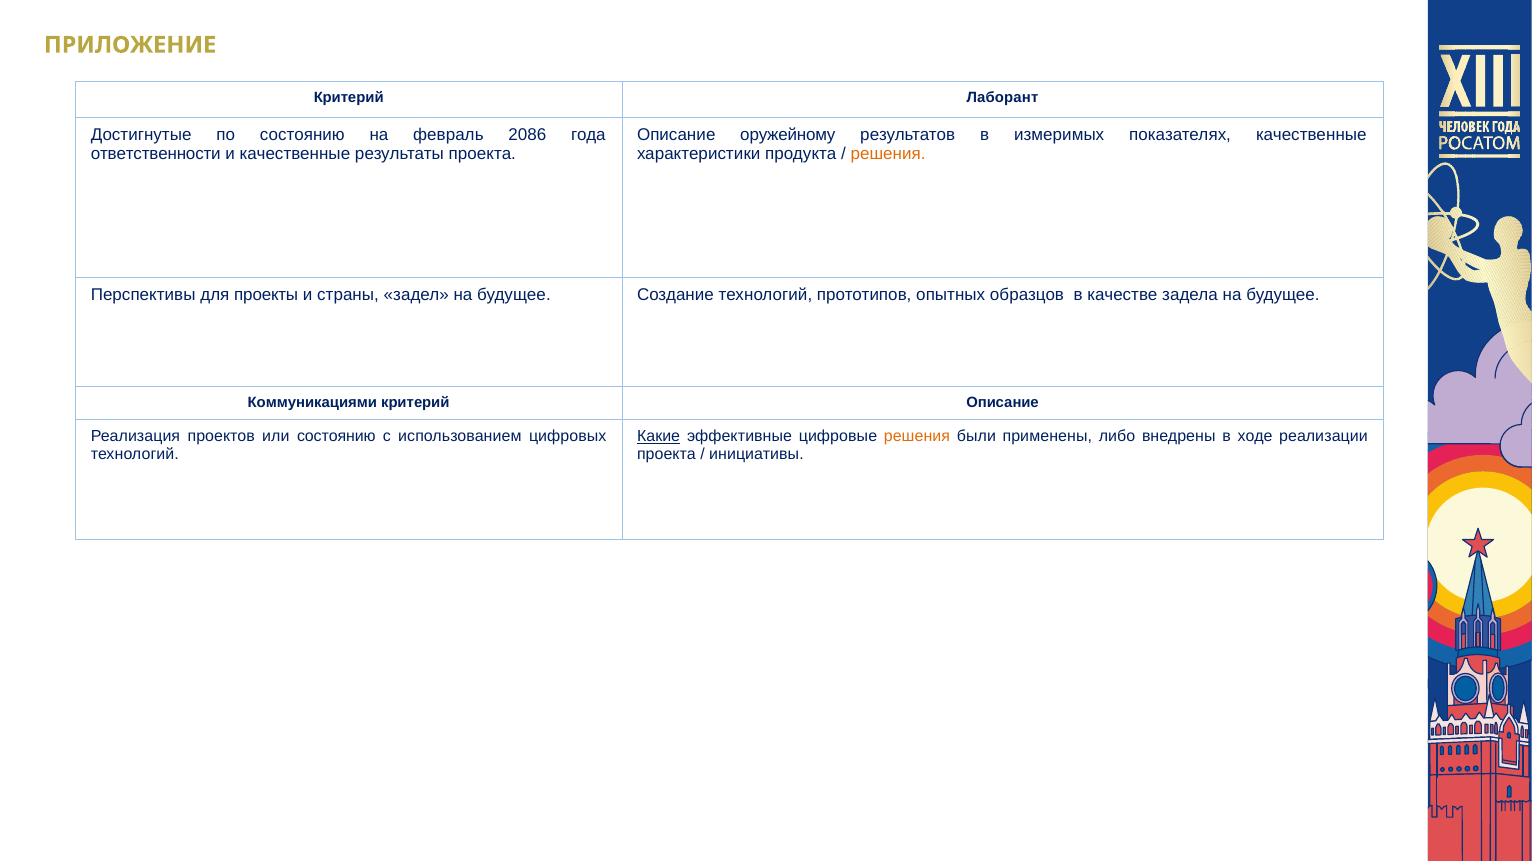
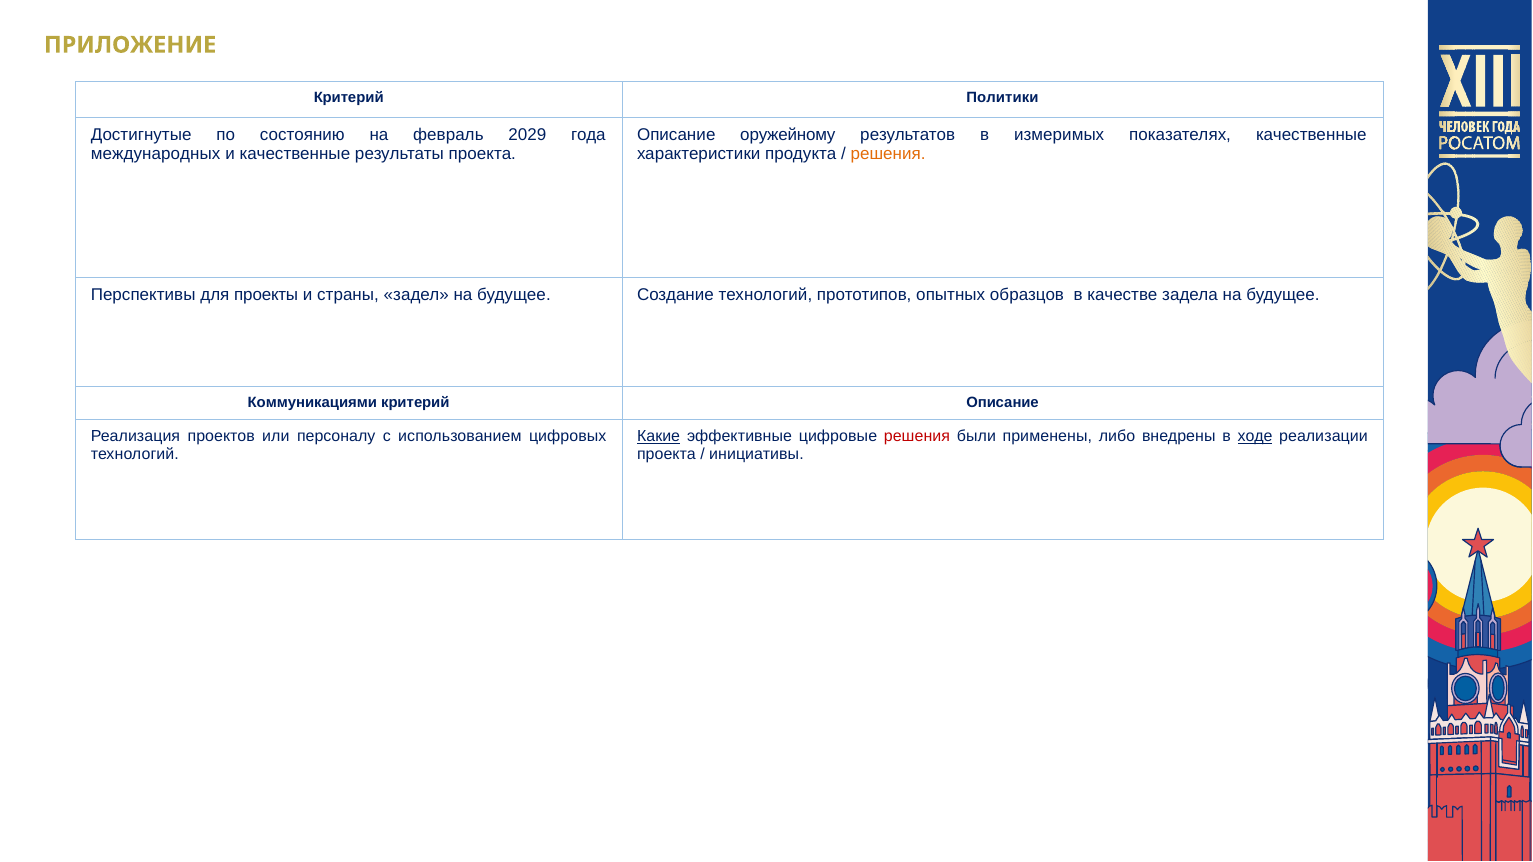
Лаборант: Лаборант -> Политики (1002, 98)
2086: 2086 -> 2029 (527, 135)
ответственности: ответственности -> международных (156, 154)
или состоянию: состоянию -> персоналу (336, 437)
решения colour: orange -> red (917, 437)
ходе underline: none -> present (1255, 437)
